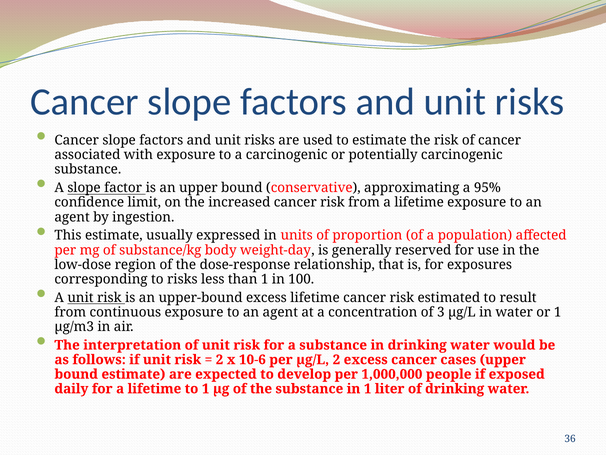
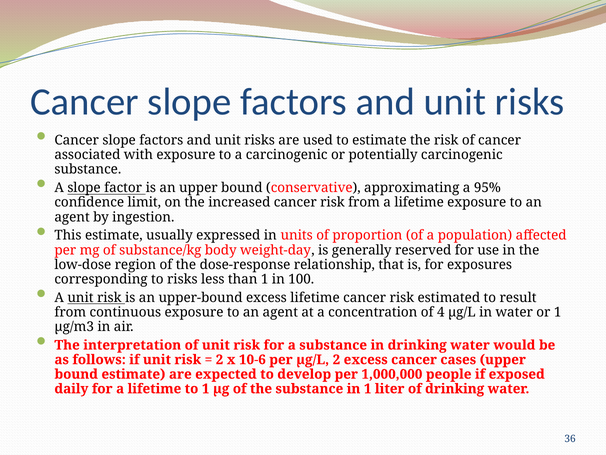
3: 3 -> 4 (441, 312)
